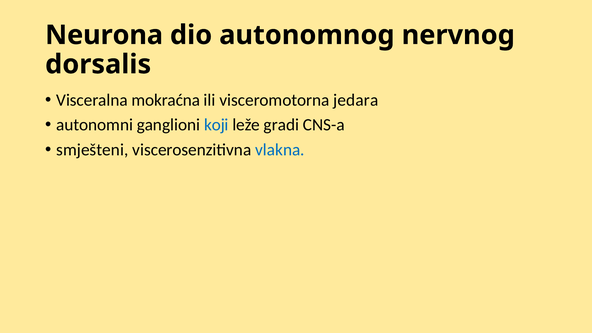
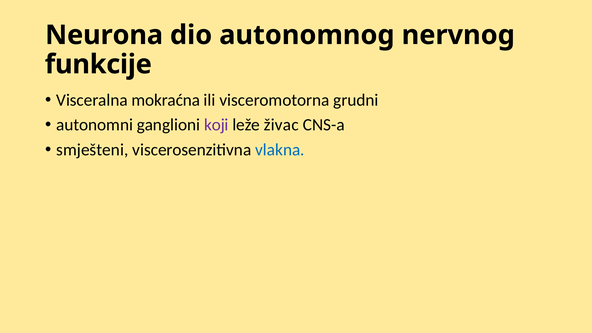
dorsalis: dorsalis -> funkcije (98, 64)
jedara: jedara -> grudni (356, 100)
koji colour: blue -> purple (216, 125)
gradi: gradi -> živac (281, 125)
